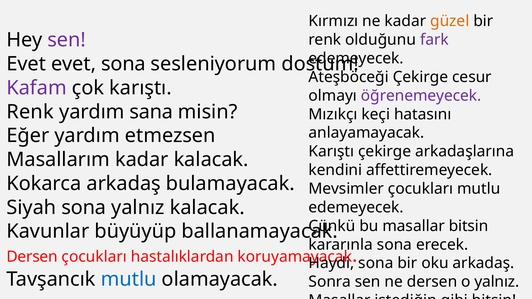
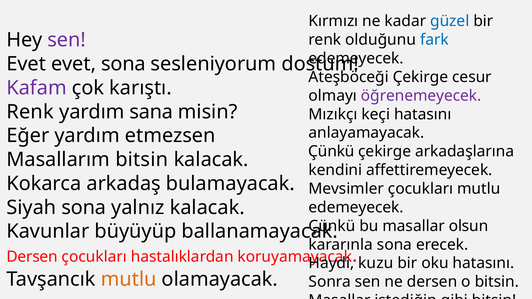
güzel colour: orange -> blue (450, 21)
fark colour: purple -> blue (434, 40)
Karıştı: Karıştı -> Çünkü (331, 152)
Masallarım kadar: kadar -> bitsin (142, 160)
masallar bitsin: bitsin -> olsun (469, 226)
sona: sona -> kuzu (376, 263)
oku arkadaş: arkadaş -> hatasını (483, 263)
mutlu colour: blue -> orange (129, 279)
o yalnız: yalnız -> bitsin (497, 282)
